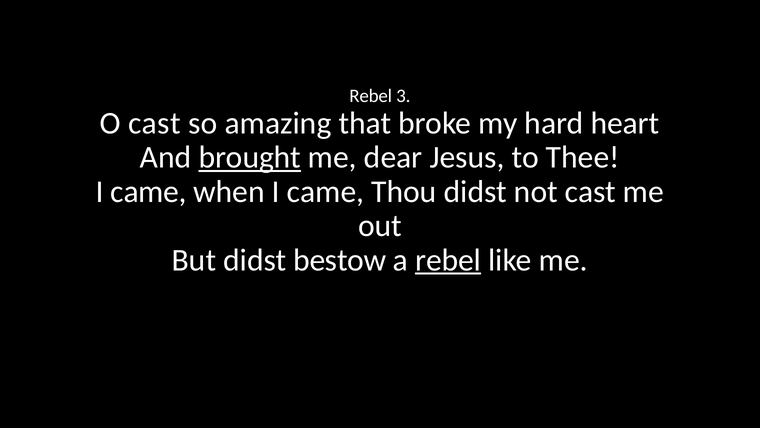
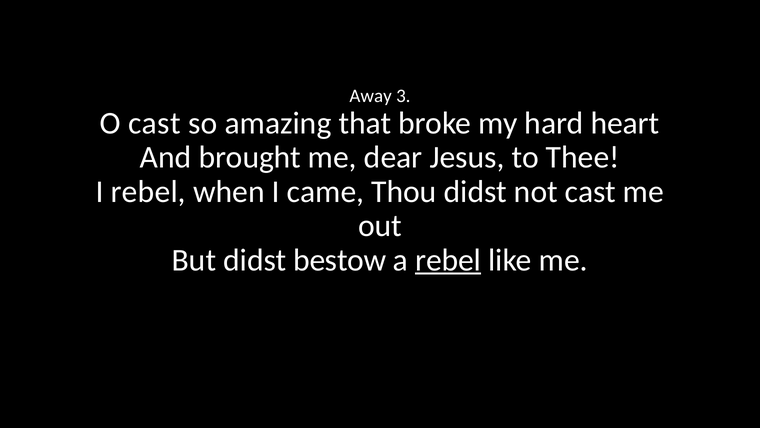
Rebel: Rebel -> Away (371, 96)
brought underline: present -> none (250, 157)
came: came -> rebel (148, 191)
